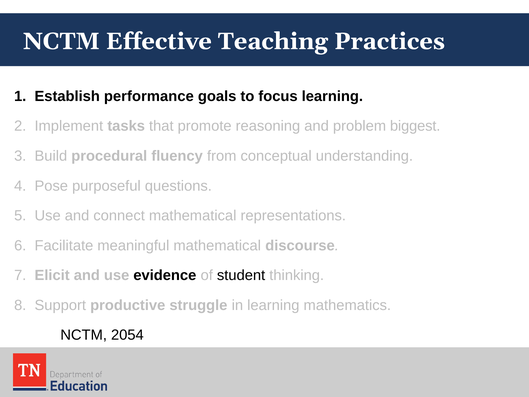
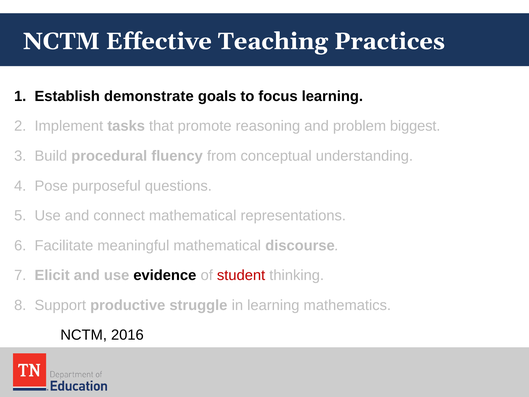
performance: performance -> demonstrate (149, 96)
student colour: black -> red (241, 275)
2054: 2054 -> 2016 (127, 335)
